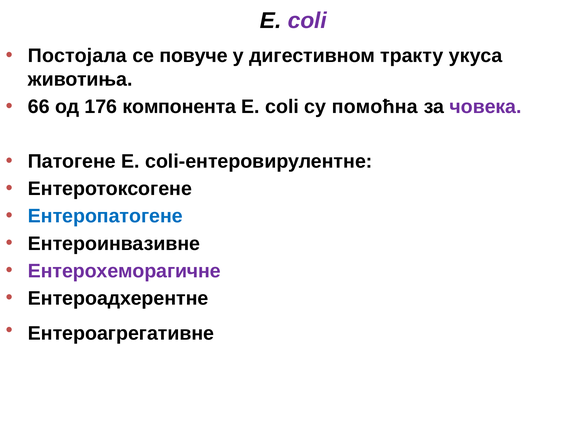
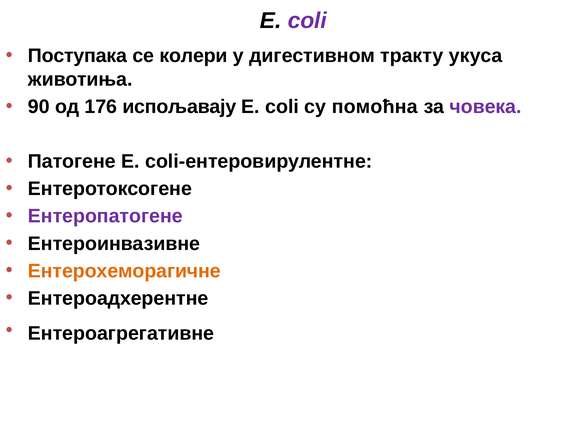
Постојала: Постојала -> Поступака (77, 56)
повуче: повуче -> колери (194, 56)
66: 66 -> 90 (39, 107)
компонента: компонента -> испољавају (179, 107)
Ентеропатогене colour: blue -> purple (105, 216)
Ентерохеморагичне colour: purple -> orange (124, 271)
